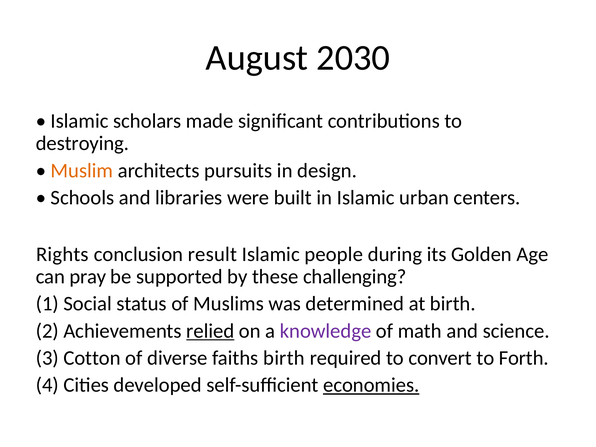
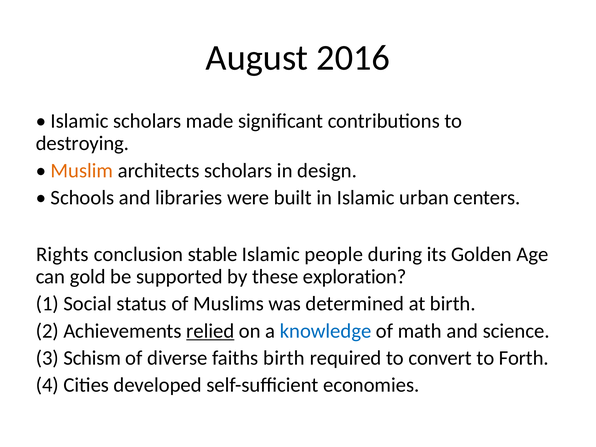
2030: 2030 -> 2016 (353, 58)
architects pursuits: pursuits -> scholars (238, 171)
result: result -> stable (213, 254)
pray: pray -> gold (88, 277)
challenging: challenging -> exploration (355, 277)
knowledge colour: purple -> blue (326, 331)
Cotton: Cotton -> Schism (92, 358)
economies underline: present -> none (371, 385)
